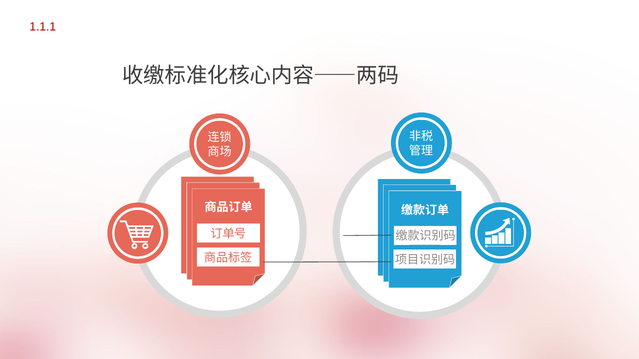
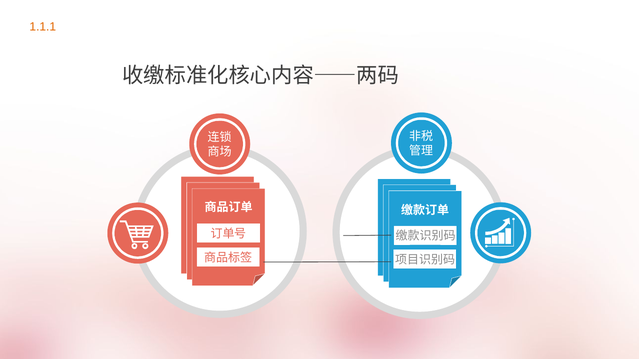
1.1.1 colour: red -> orange (43, 27)
